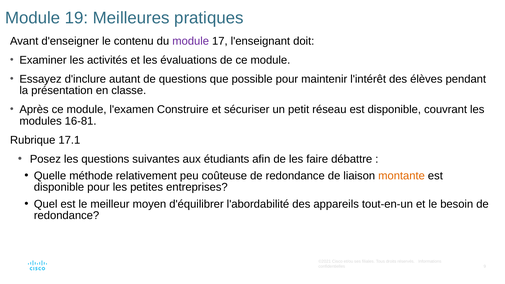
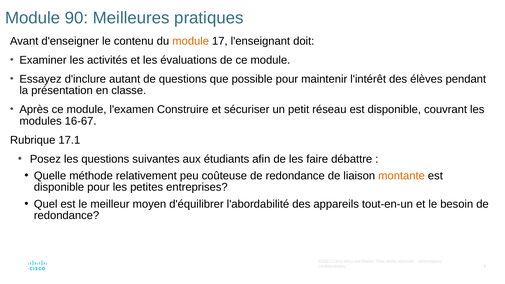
19: 19 -> 90 (77, 18)
module colour: purple -> orange (191, 41)
16-81: 16-81 -> 16-67 (81, 121)
